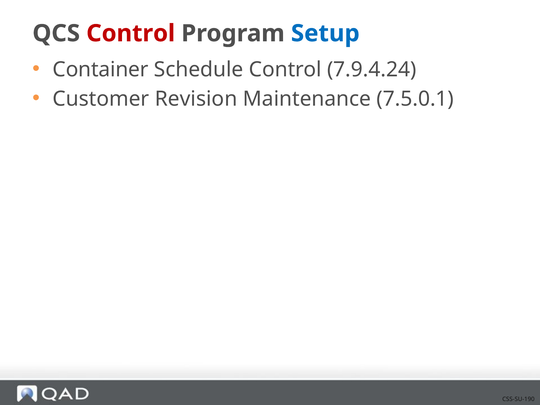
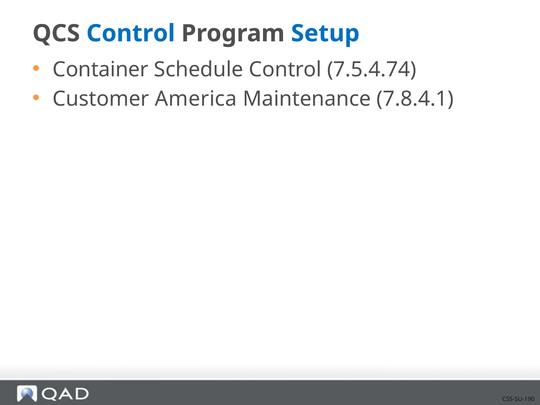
Control colour: red -> blue (131, 33)
7.9.4.24: 7.9.4.24 -> 7.5.4.74 (372, 69)
Revision: Revision -> America (196, 99)
7.5.0.1: 7.5.0.1 -> 7.8.4.1 (415, 99)
